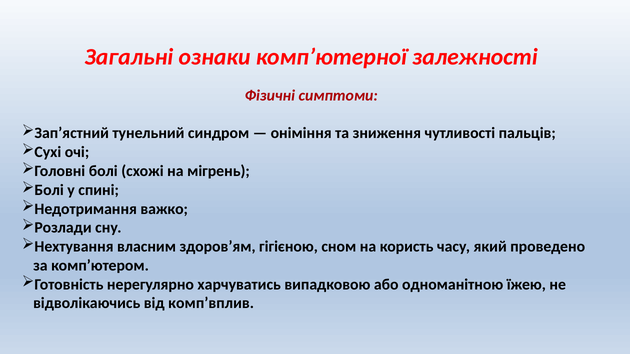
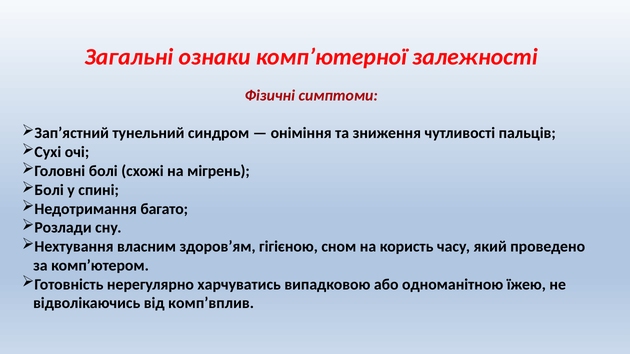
важко: важко -> багато (164, 209)
